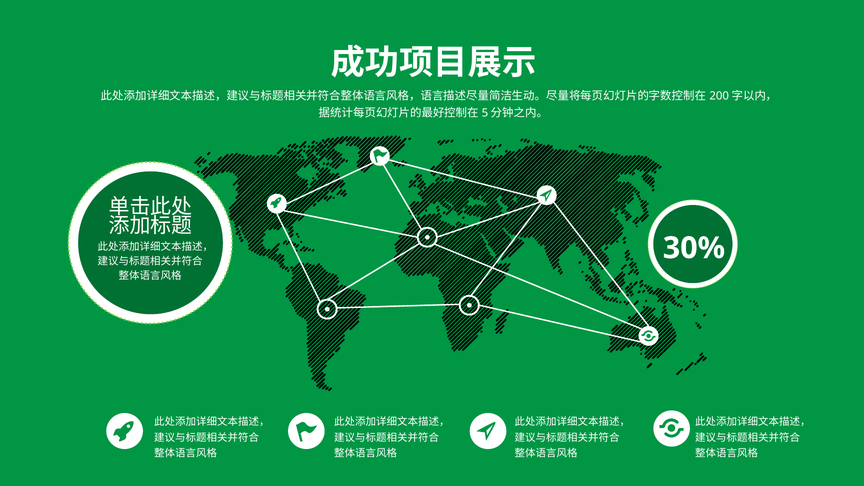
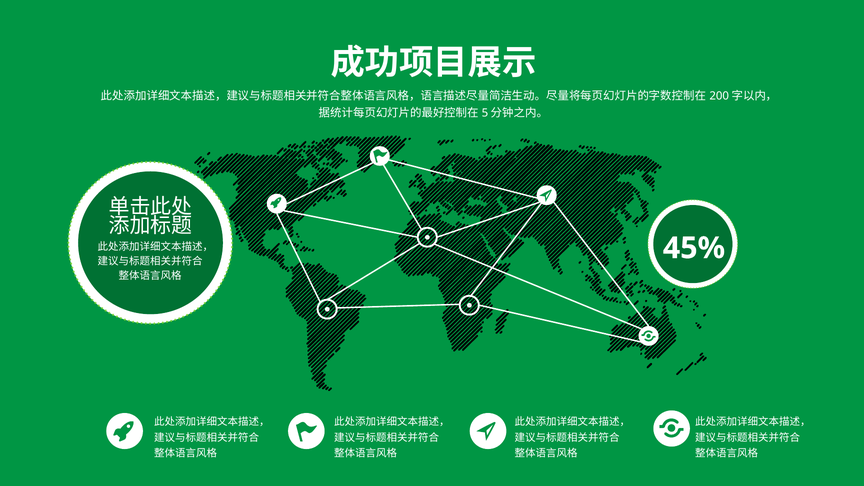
30%: 30% -> 45% (694, 248)
